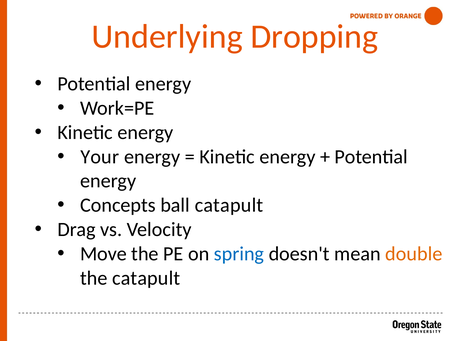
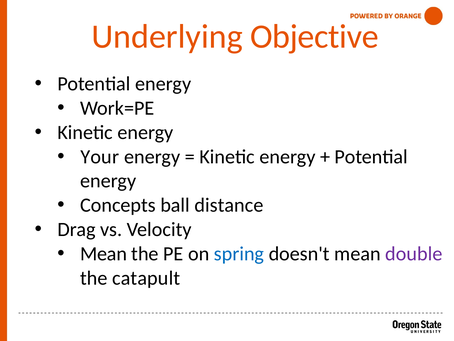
Dropping: Dropping -> Objective (314, 36)
ball catapult: catapult -> distance (229, 205)
Move: Move -> Mean (103, 253)
double colour: orange -> purple (414, 253)
